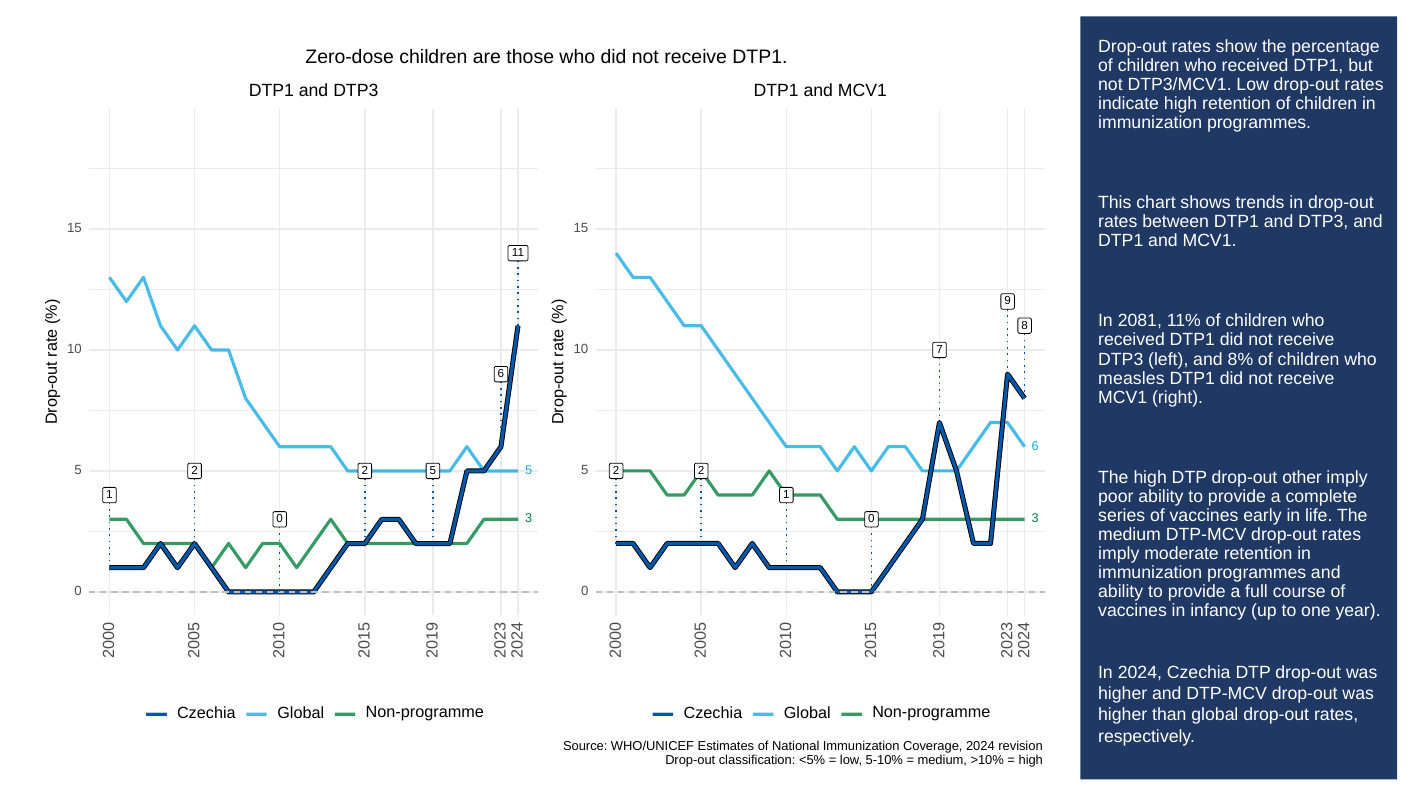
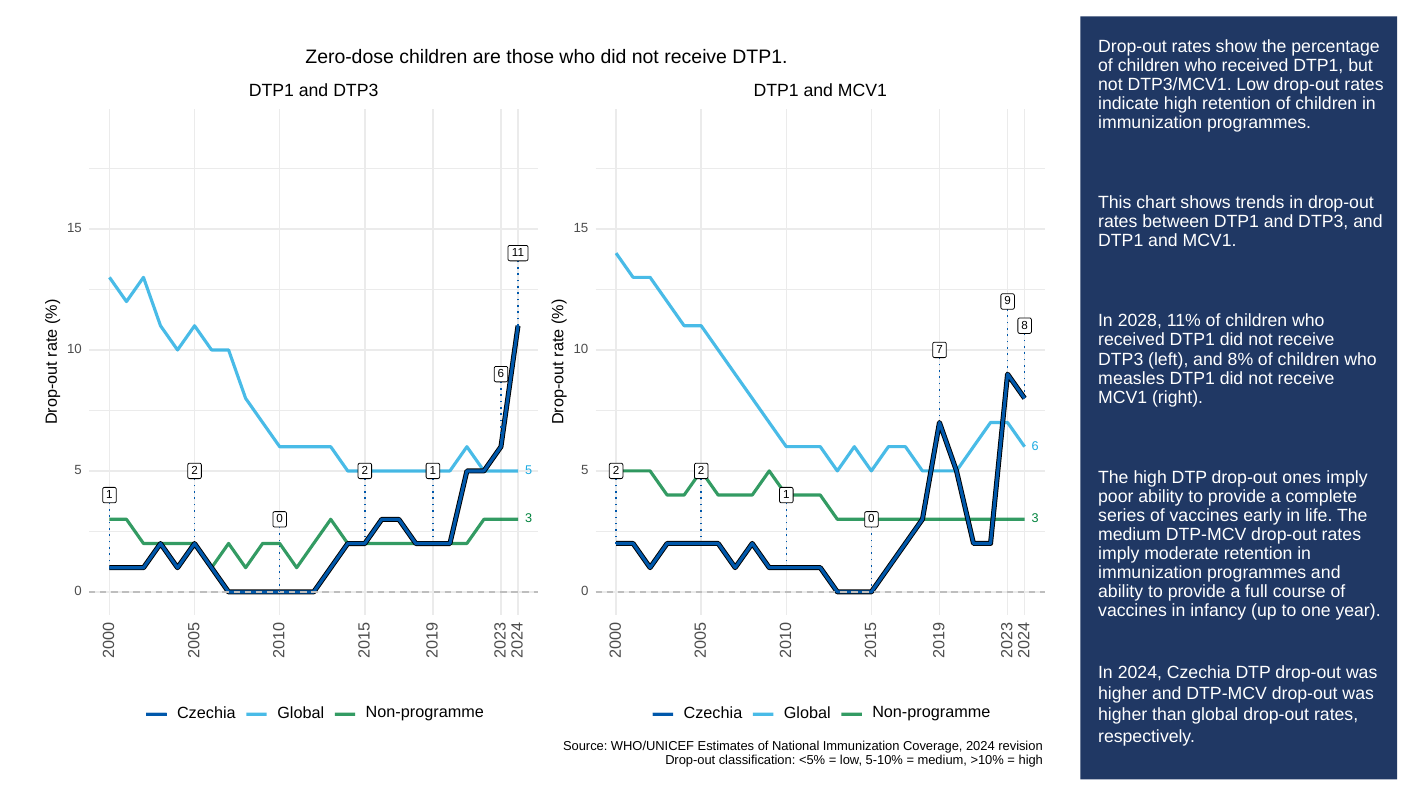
2081: 2081 -> 2028 (1140, 321)
5: 5 -> 1 (433, 471)
other: other -> ones (1302, 477)
